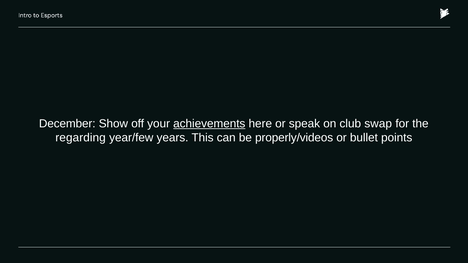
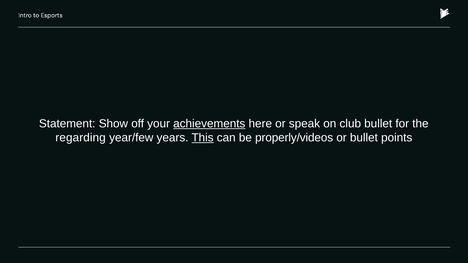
December: December -> Statement (67, 124)
club swap: swap -> bullet (378, 124)
This underline: none -> present (203, 138)
